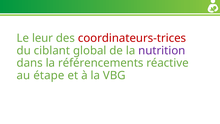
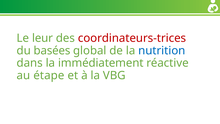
ciblant: ciblant -> basées (52, 50)
nutrition colour: purple -> blue (162, 50)
référencements: référencements -> immédiatement (101, 63)
